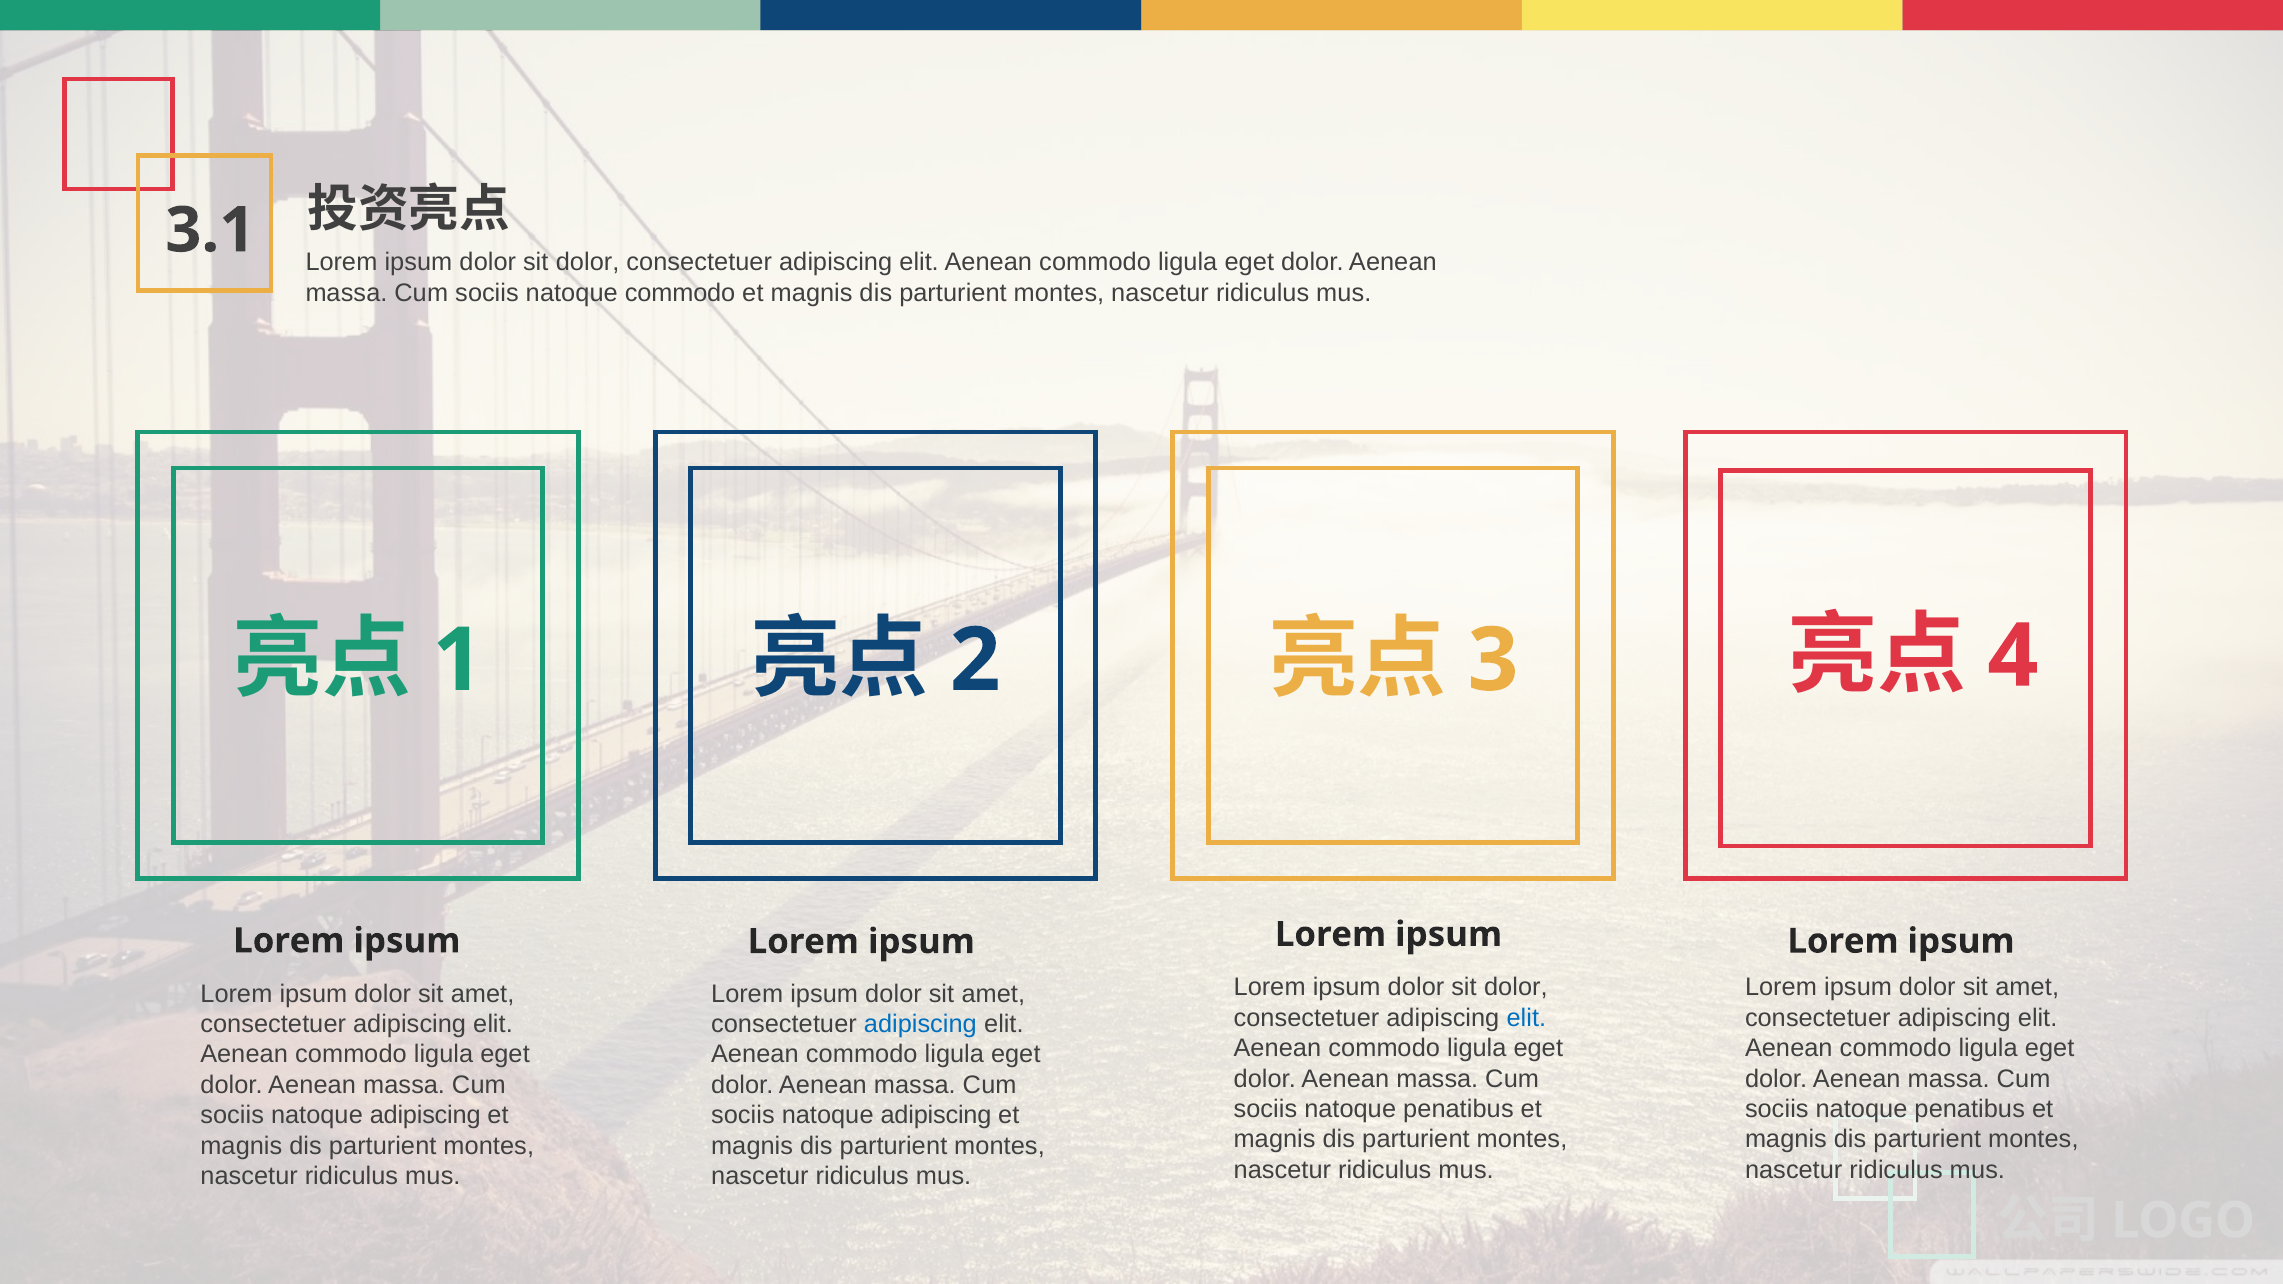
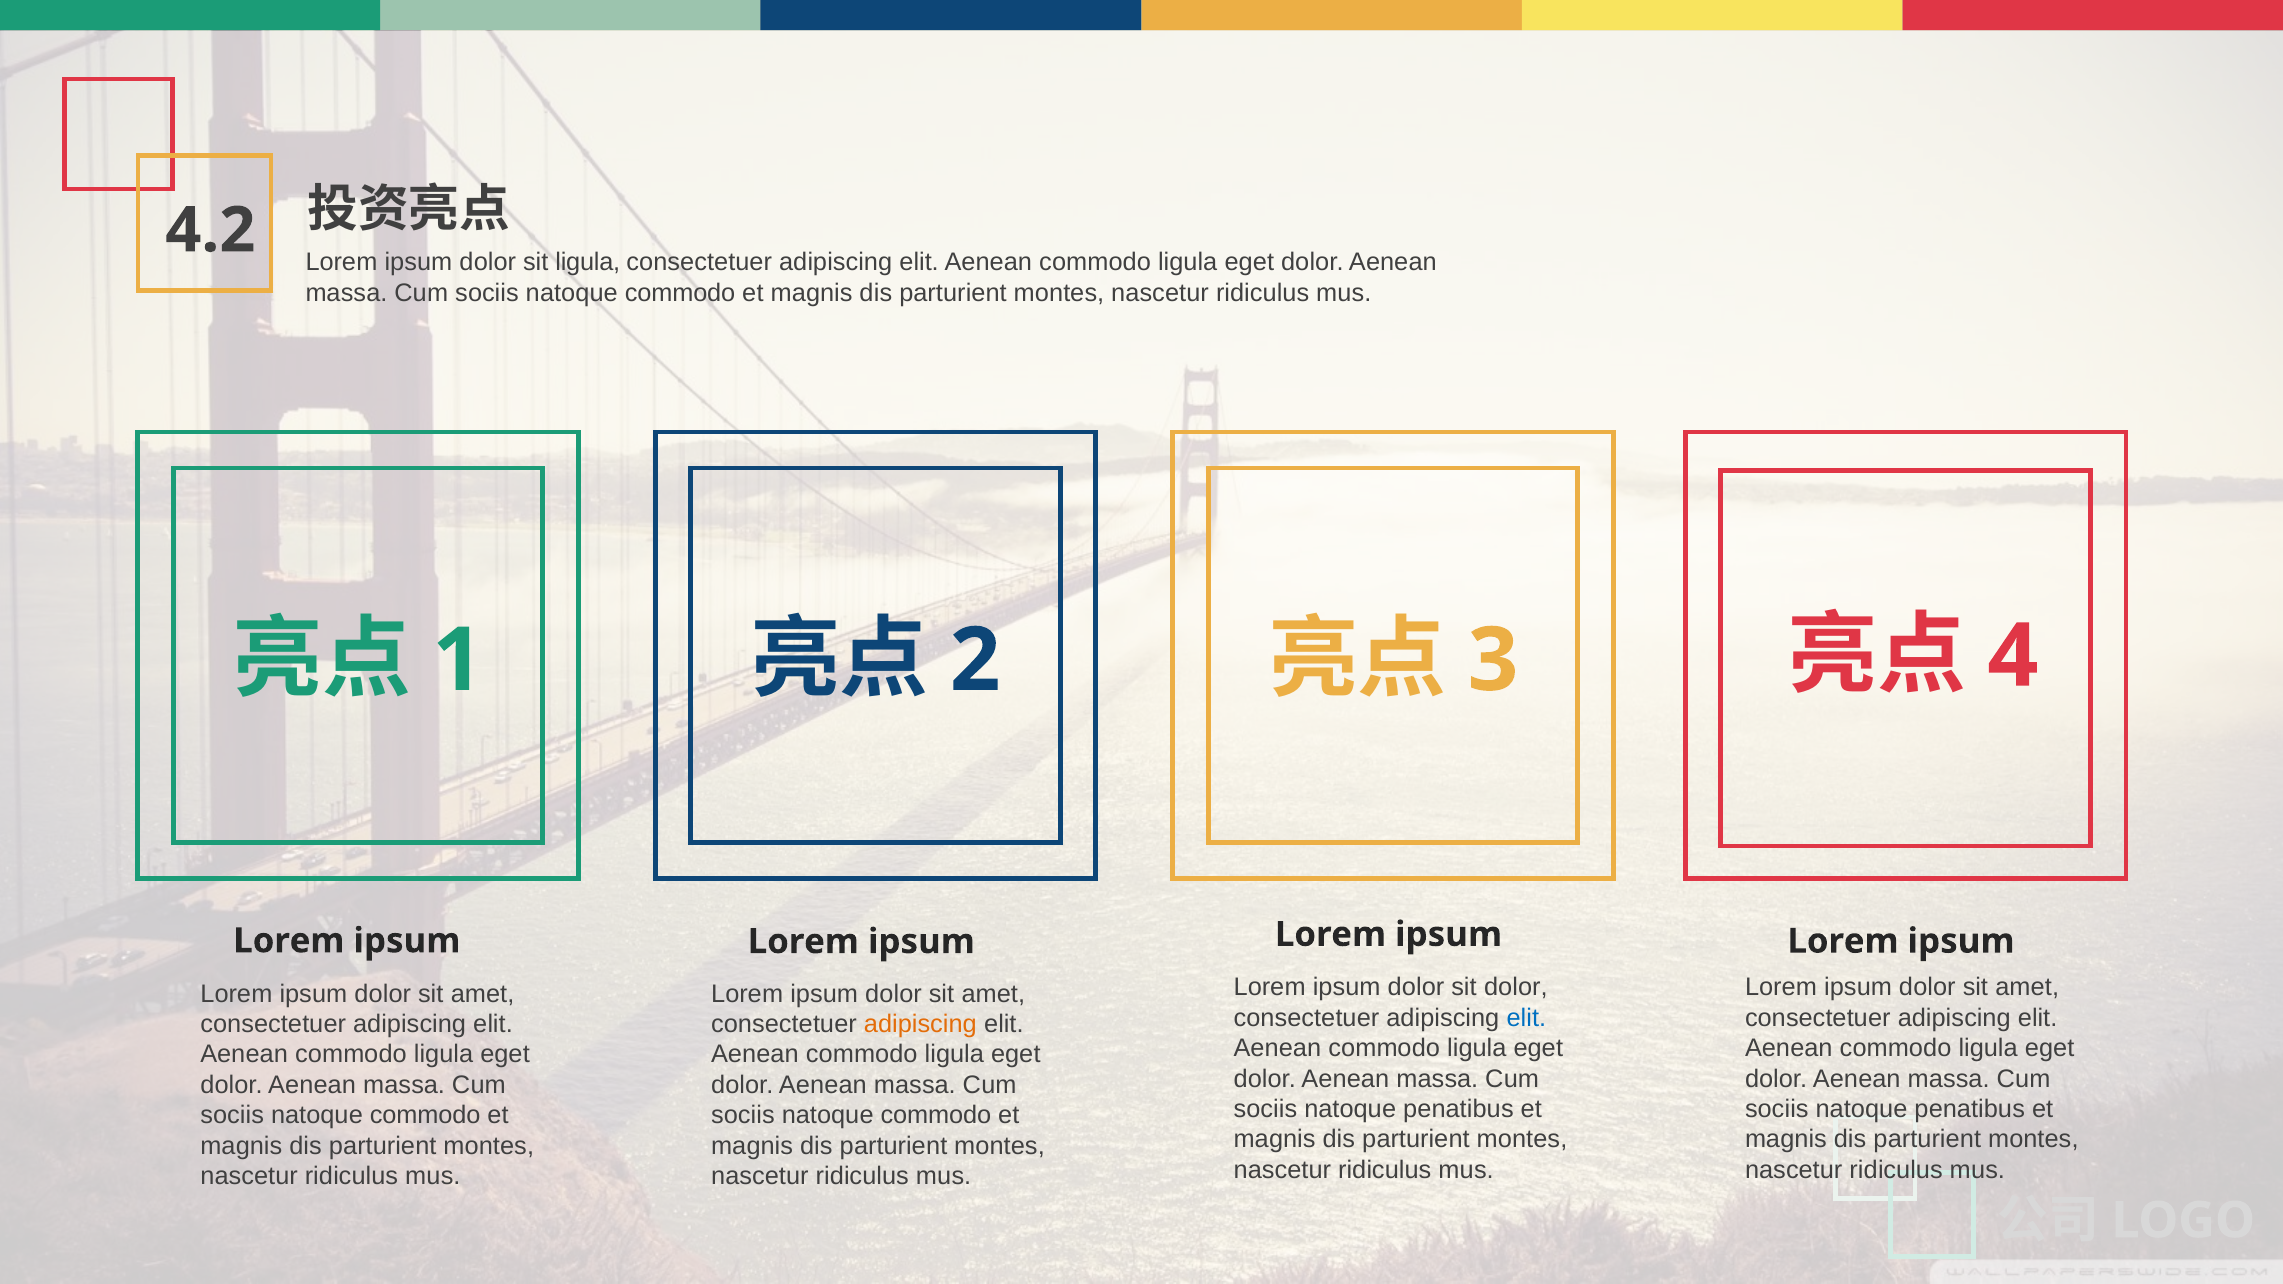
3.1: 3.1 -> 4.2 (210, 231)
dolor: dolor -> ligula (588, 262)
adipiscing colour: blue -> orange (920, 1024)
adipiscing: adipiscing -> commodo (425, 1116)
adipiscing: adipiscing -> commodo (936, 1116)
